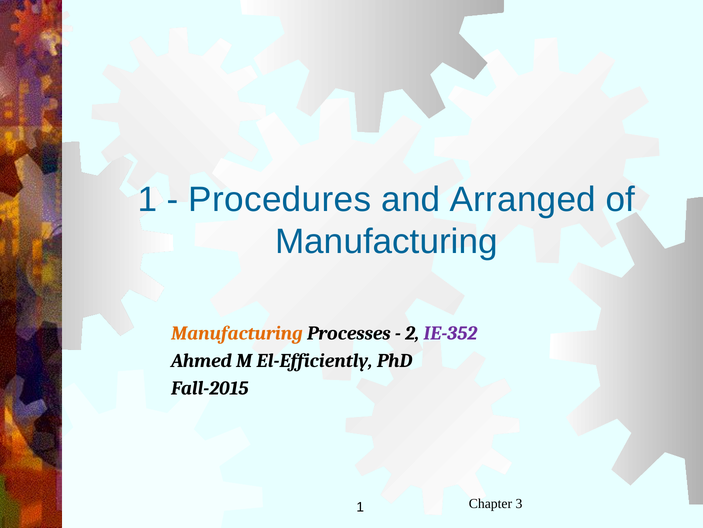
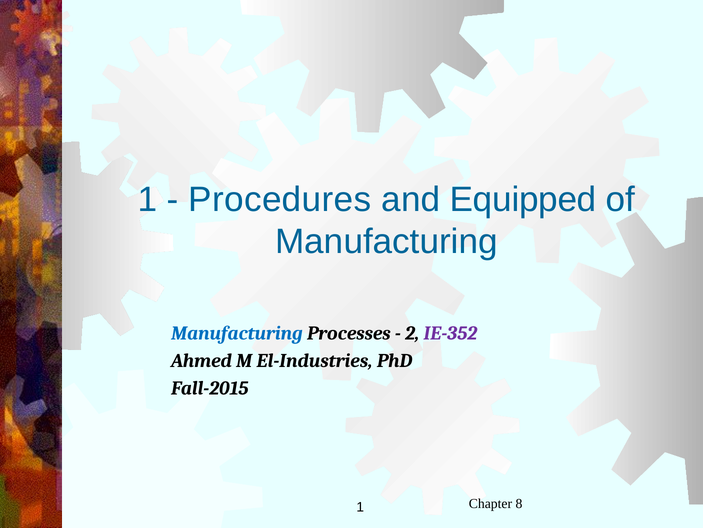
Arranged: Arranged -> Equipped (523, 199)
Manufacturing colour: orange -> blue (237, 333)
El-Efficiently: El-Efficiently -> El-Industries (315, 360)
3: 3 -> 8 (519, 503)
